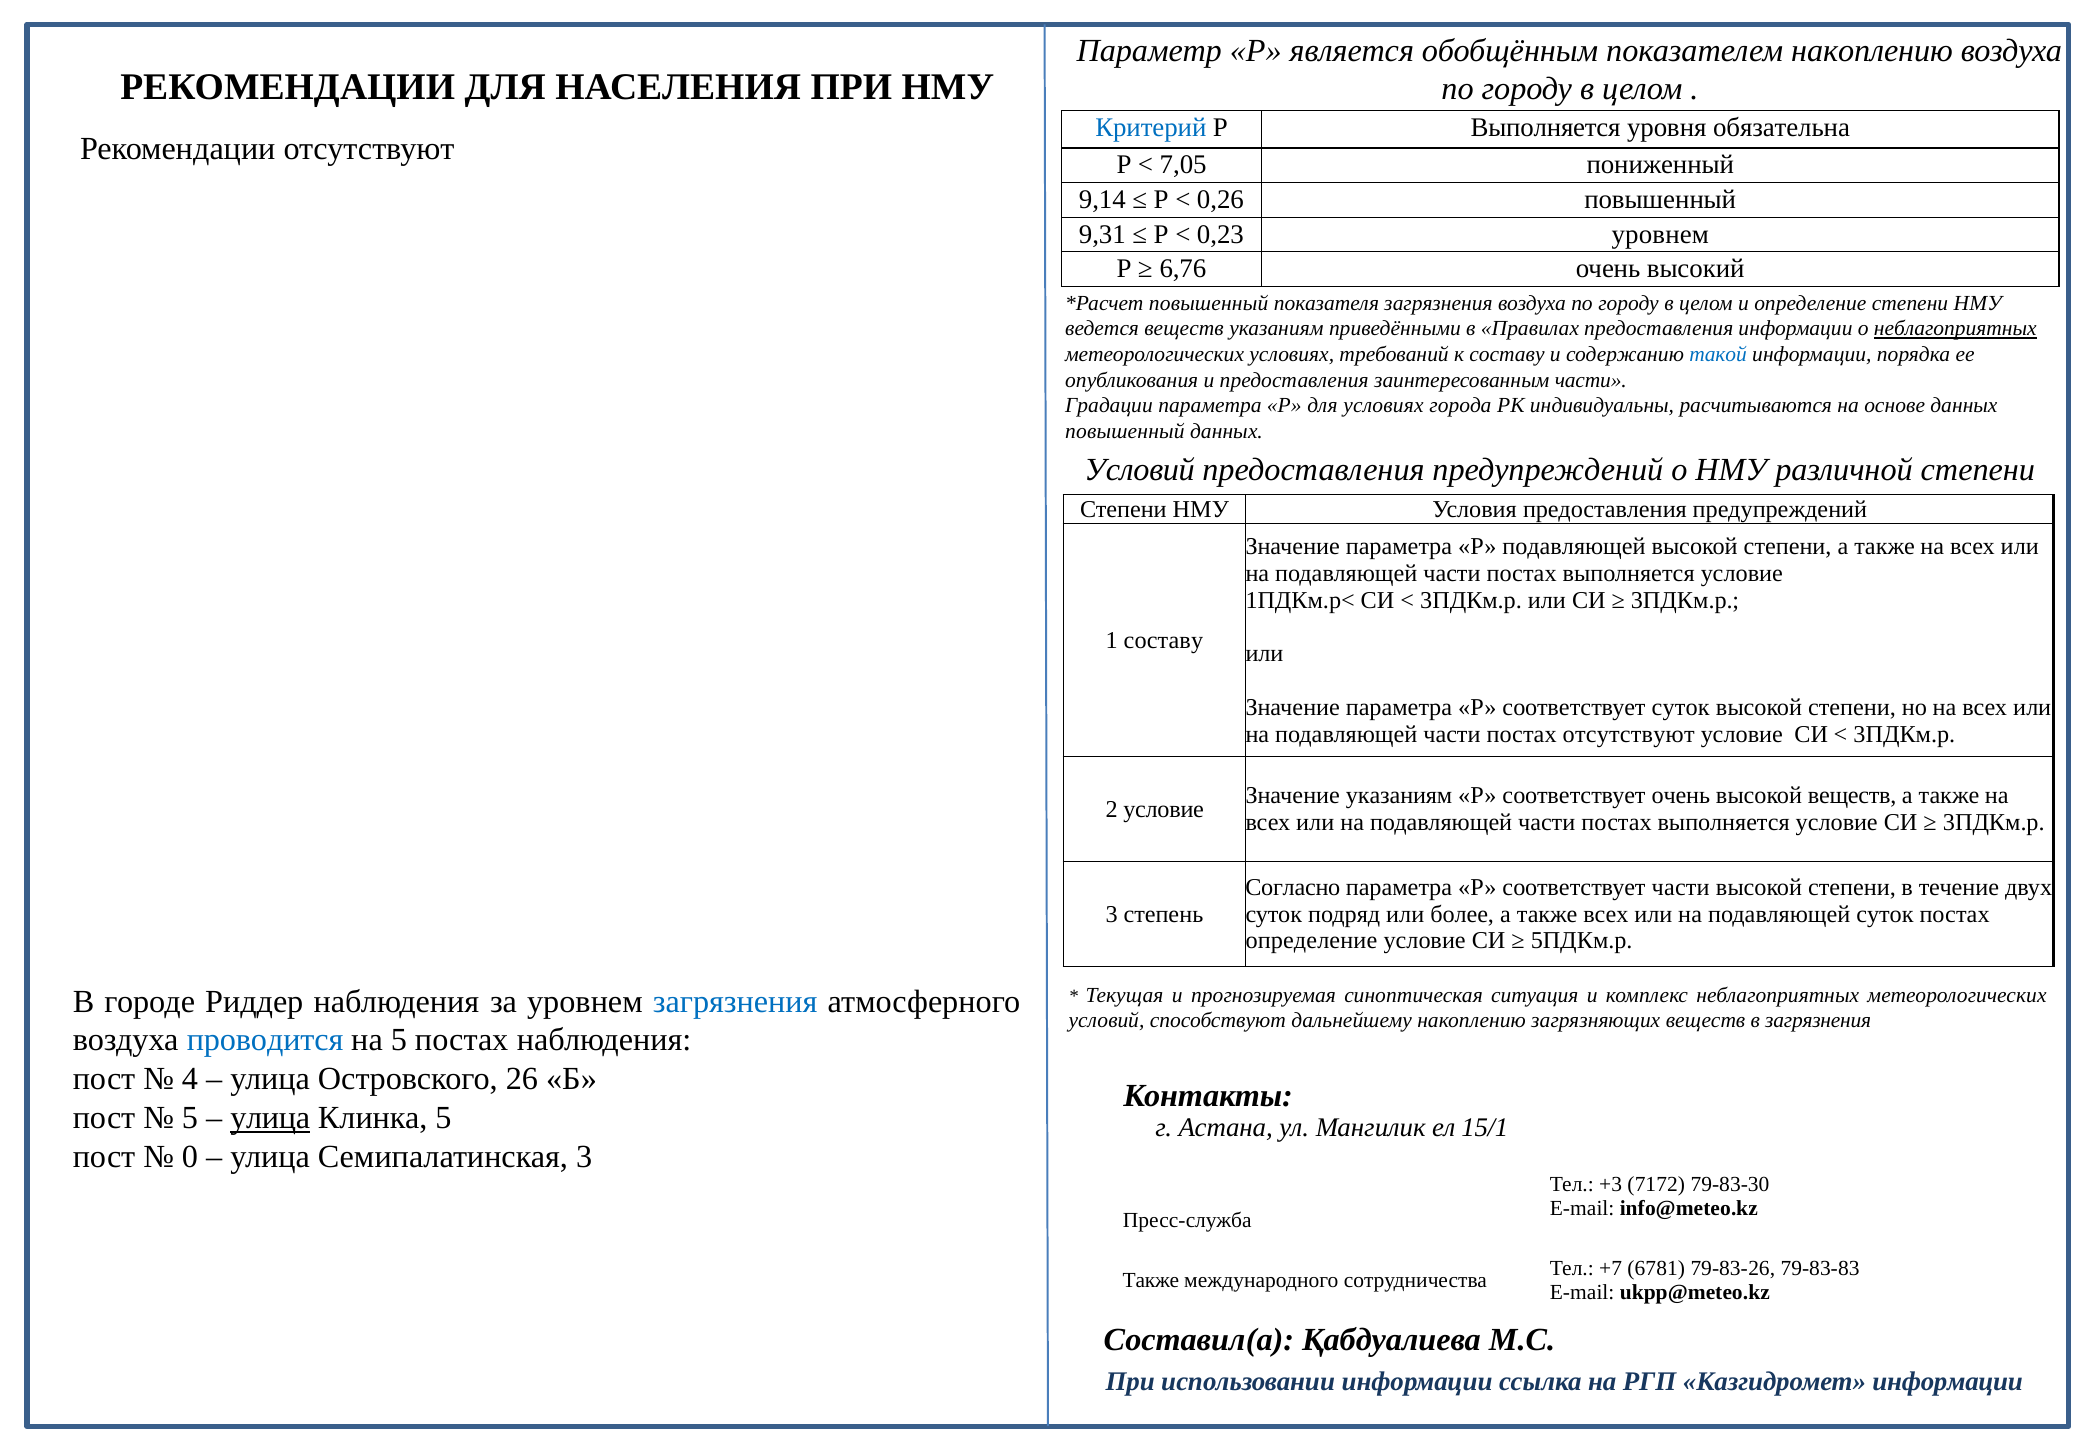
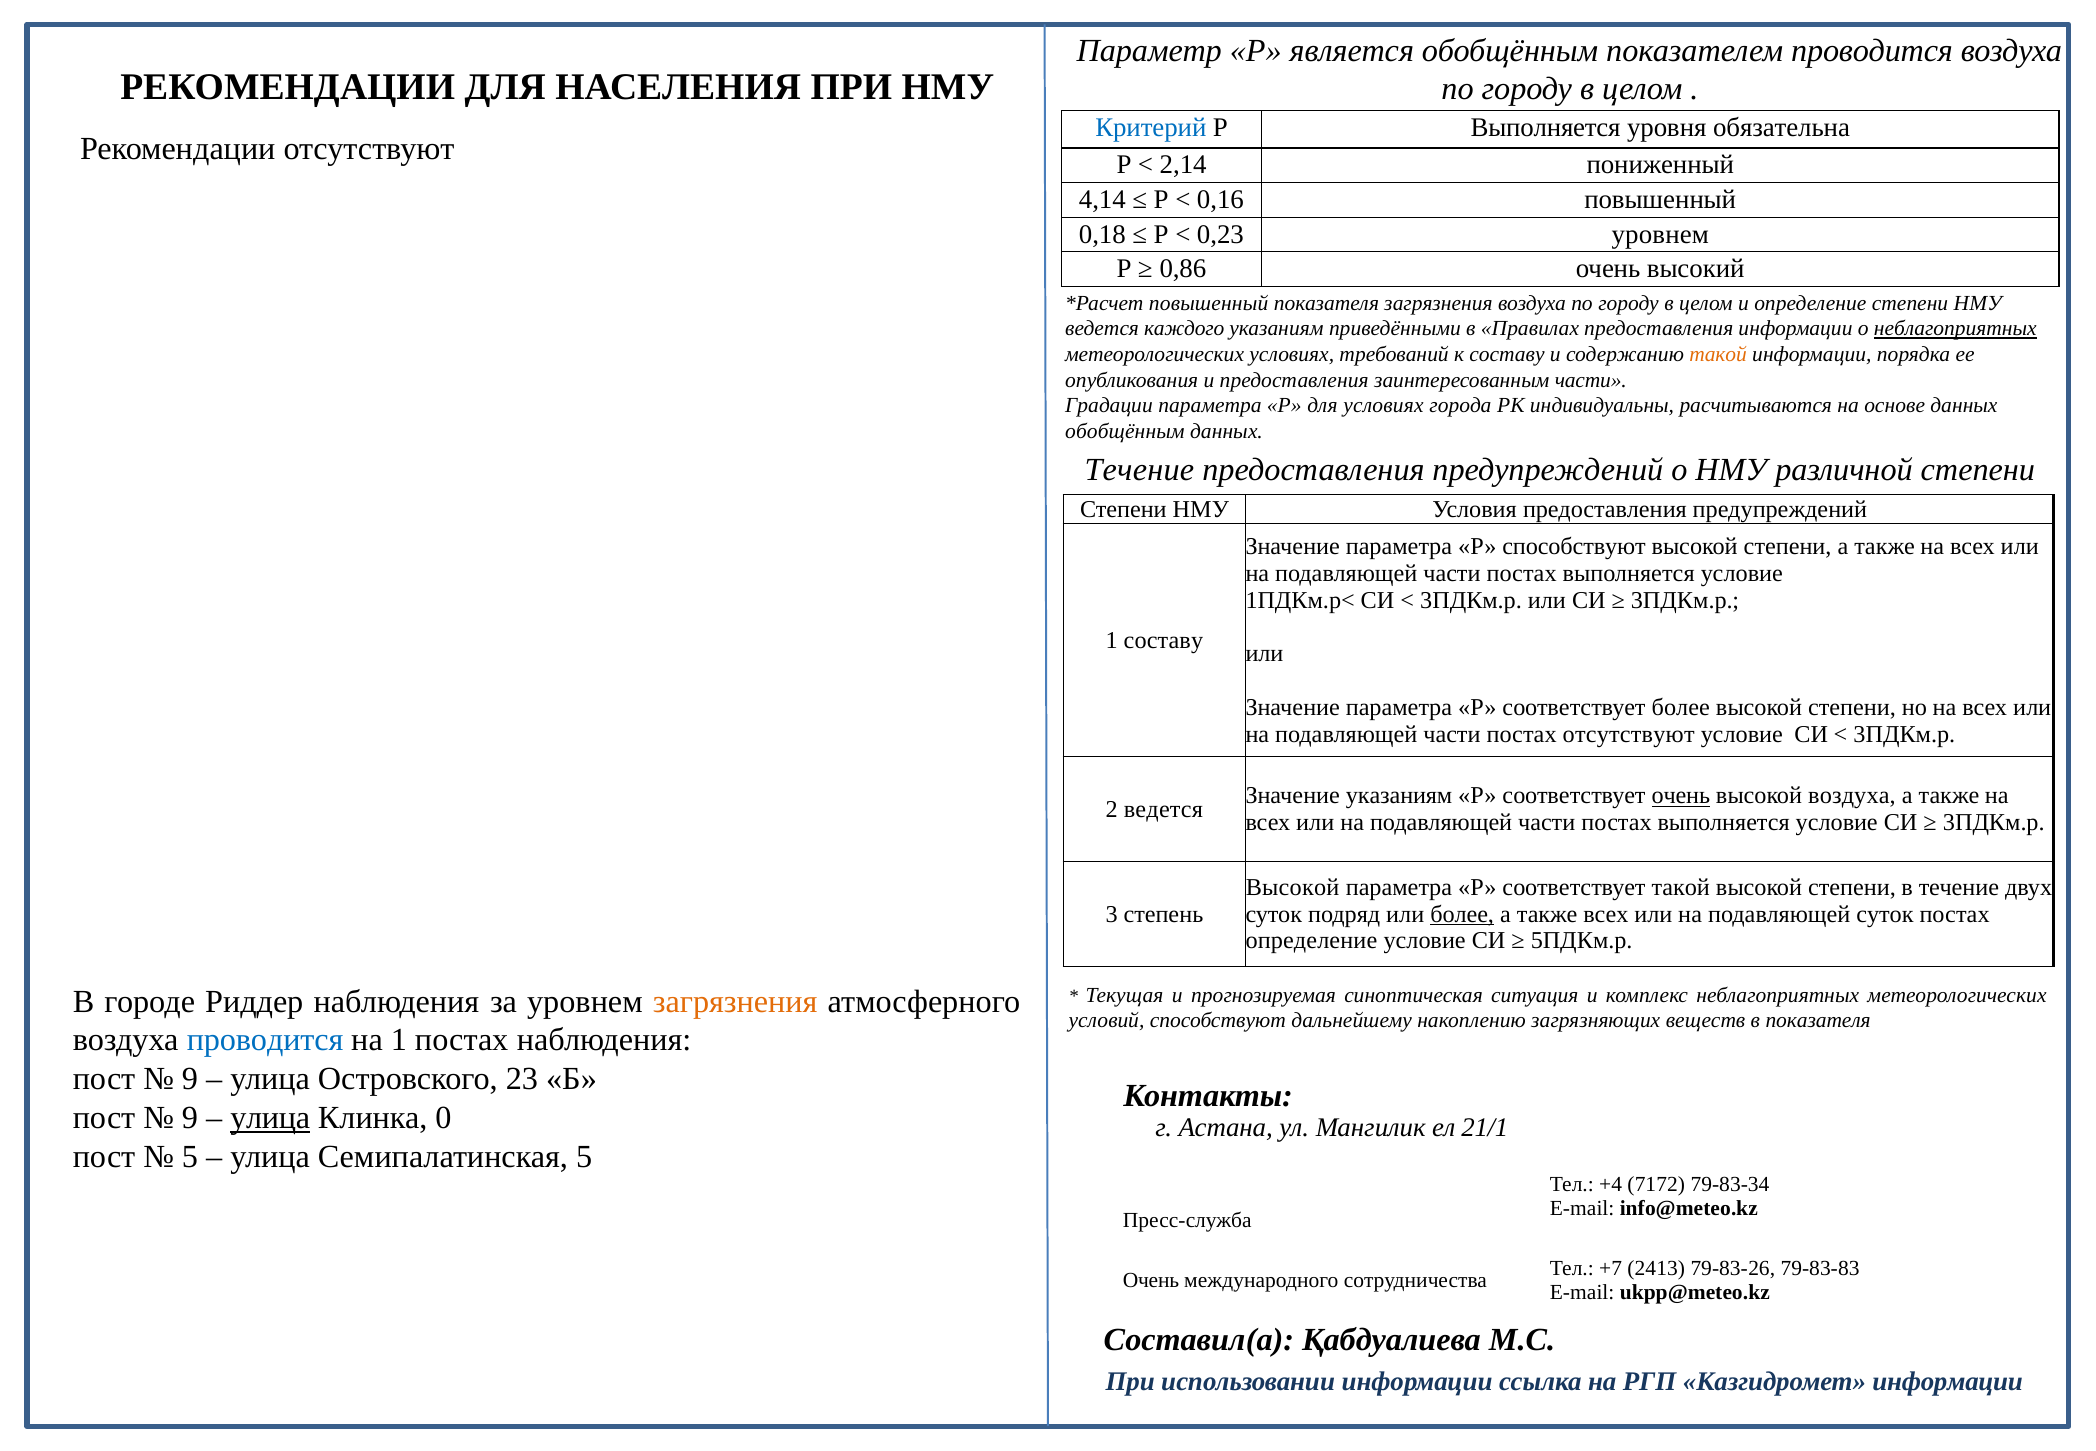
показателем накоплению: накоплению -> проводится (1872, 50)
7,05: 7,05 -> 2,14 (1183, 165)
9,14: 9,14 -> 4,14 (1102, 200)
0,26: 0,26 -> 0,16 (1220, 200)
9,31: 9,31 -> 0,18 (1102, 234)
6,76: 6,76 -> 0,86 (1183, 269)
ведется веществ: веществ -> каждого (1184, 329)
такой colour: blue -> orange (1718, 354)
повышенный: повышенный -> обобщённым (1125, 432)
Условий: Условий -> Течение (1139, 470)
Р подавляющей: подавляющей -> способствуют (1574, 547)
соответствует суток: суток -> более (1681, 708)
очень underline: none -> present (1681, 796)
высокой веществ: веществ -> воздуха (1852, 796)
2 условие: условие -> ведется (1163, 809)
Согласно: Согласно -> Высокой (1293, 887)
соответствует части: части -> такой (1681, 887)
более underline: none -> present (1462, 914)
загрязнения colour: blue -> orange (735, 1002)
в загрязнения: загрязнения -> показателя (1818, 1021)
на 5: 5 -> 1 (399, 1040)
4: 4 -> 9 (190, 1079)
26: 26 -> 23 (522, 1079)
5: 5 -> 9 (190, 1118)
Клинка 5: 5 -> 0 (443, 1118)
15/1: 15/1 -> 21/1 (1485, 1128)
0: 0 -> 5 (190, 1156)
Семипалатинская 3: 3 -> 5 (584, 1156)
+3: +3 -> +4 (1611, 1185)
79-83-30: 79-83-30 -> 79-83-34 (1730, 1185)
6781: 6781 -> 2413 (1656, 1268)
Также: Также -> Очень (1151, 1280)
